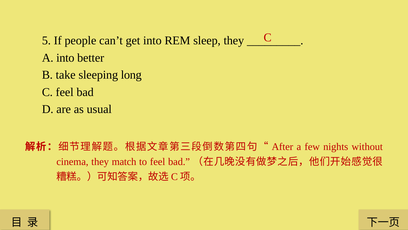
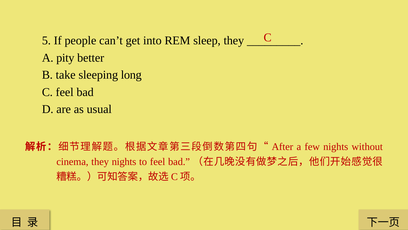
A into: into -> pity (65, 58)
they match: match -> nights (124, 161)
